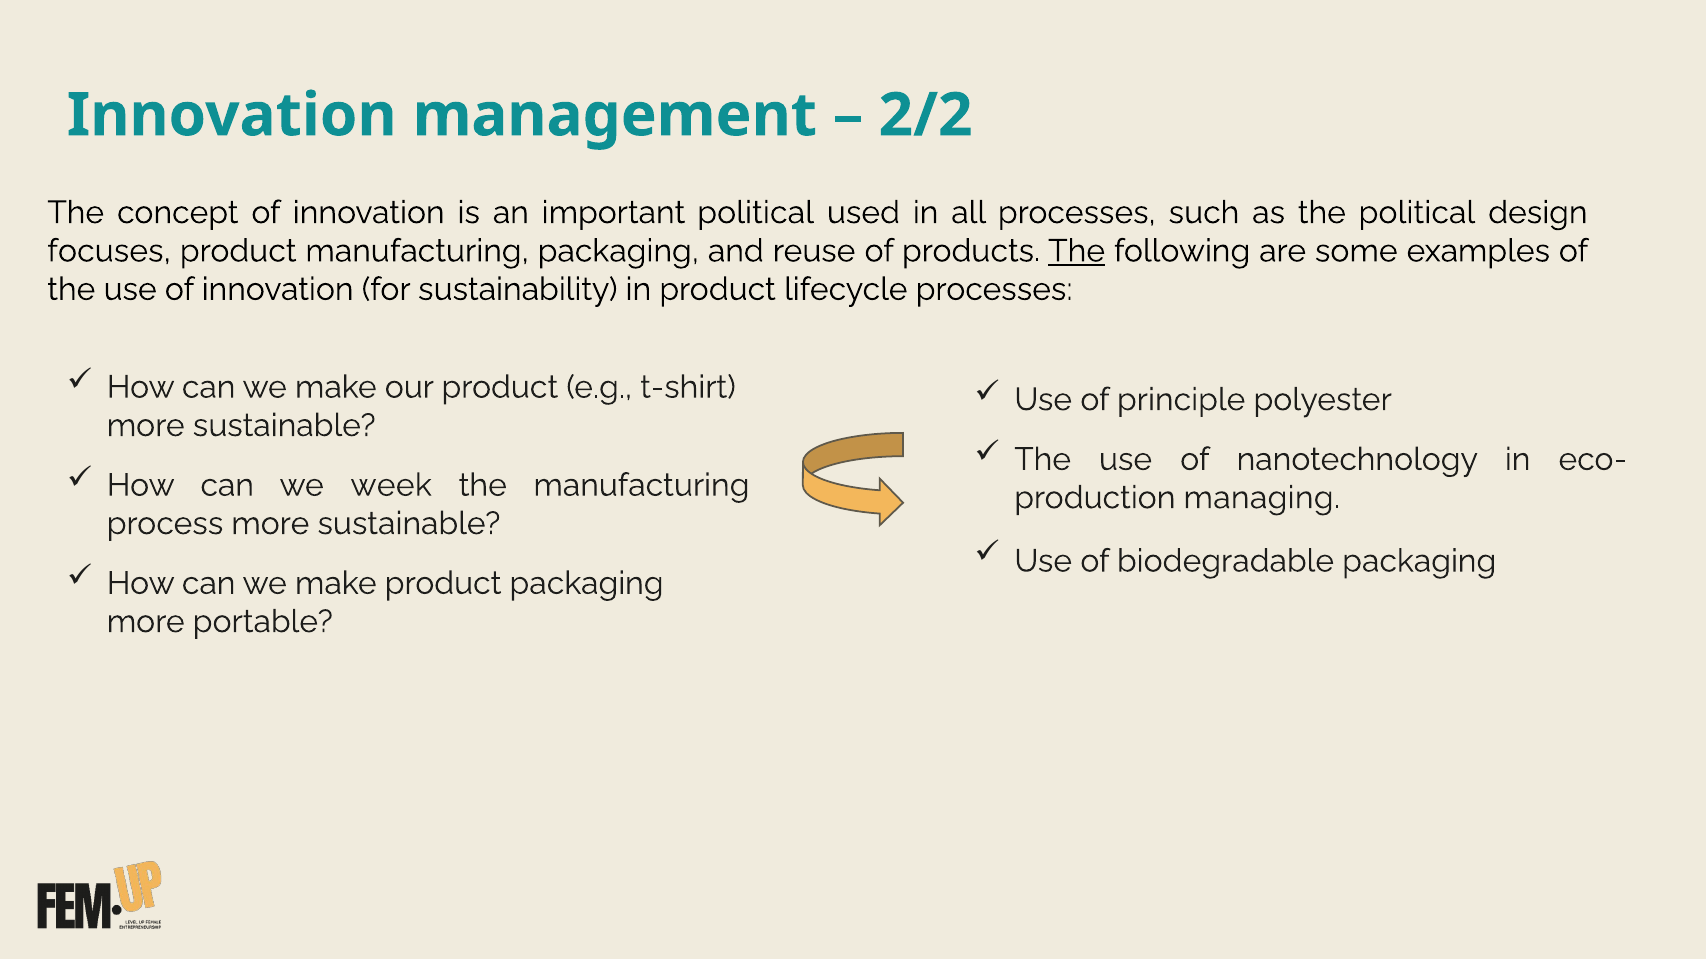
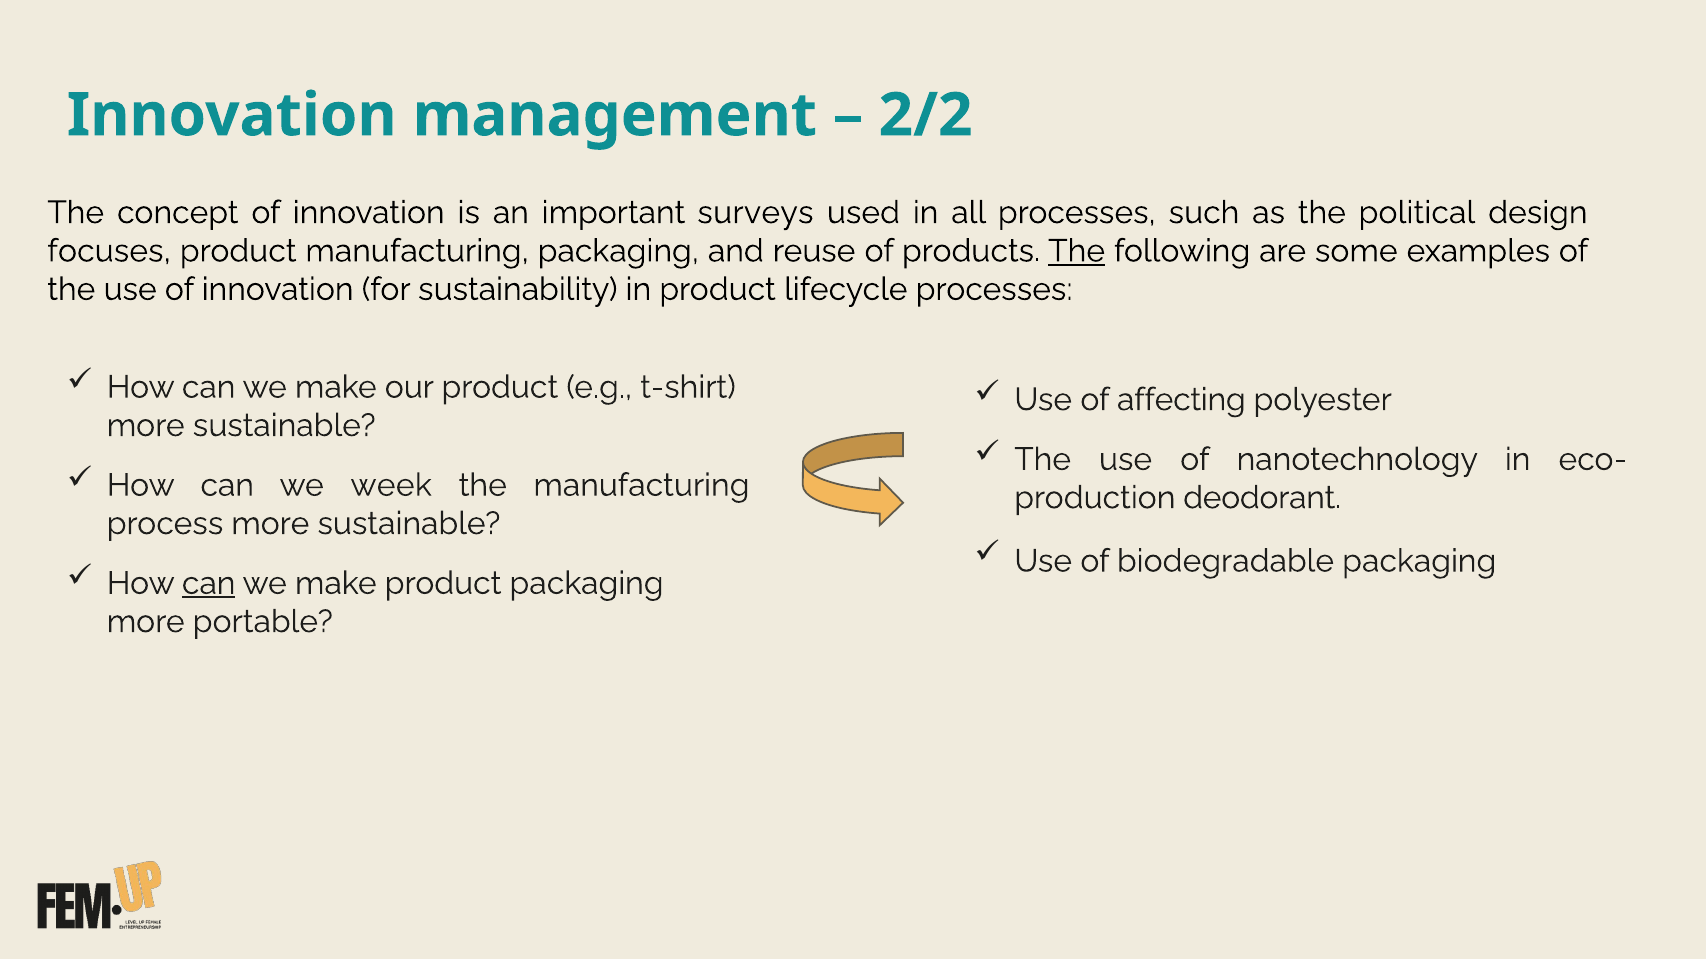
important political: political -> surveys (755, 213)
principle: principle -> affecting (1181, 400)
managing: managing -> deodorant (1262, 498)
can underline: none -> present (209, 584)
